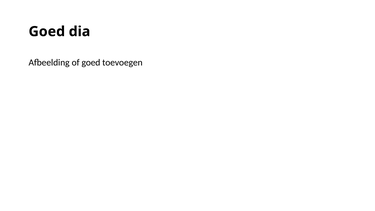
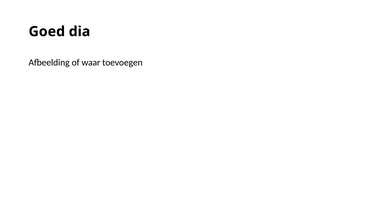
of goed: goed -> waar (91, 63)
